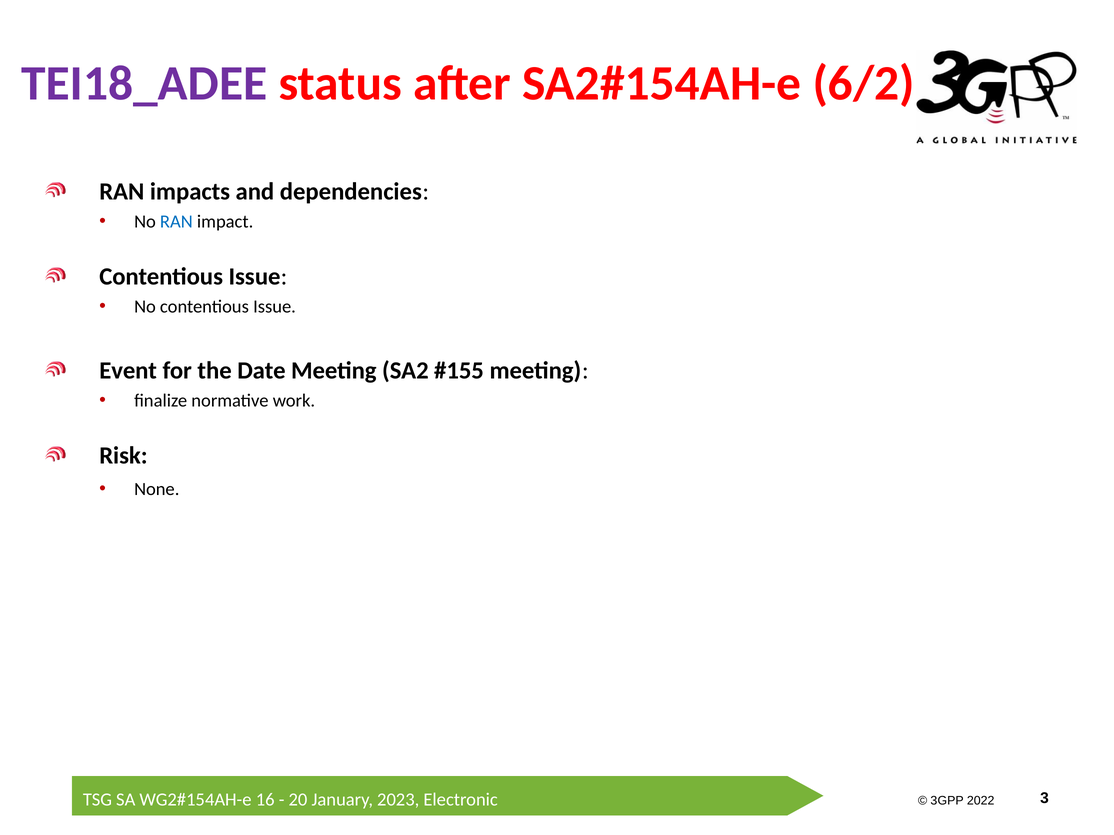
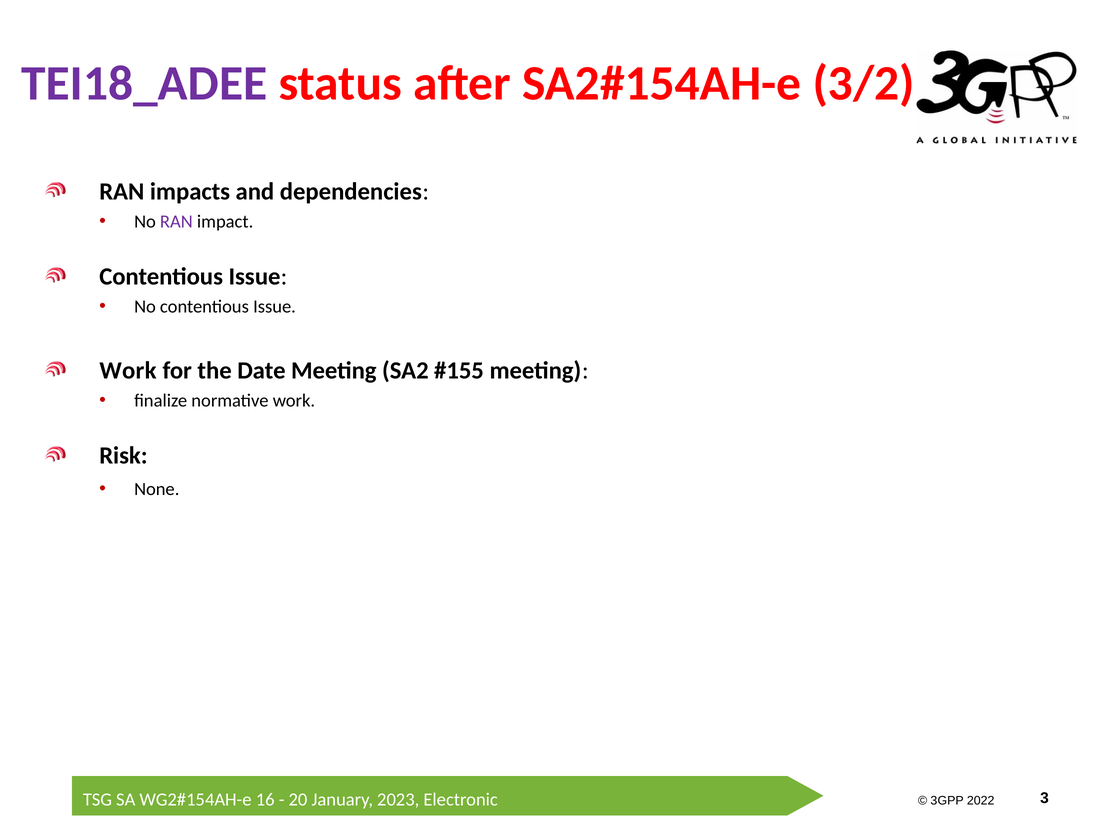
6/2: 6/2 -> 3/2 (864, 83)
RAN colour: blue -> purple (176, 222)
Event: Event -> Work (128, 371)
